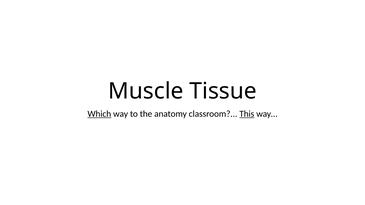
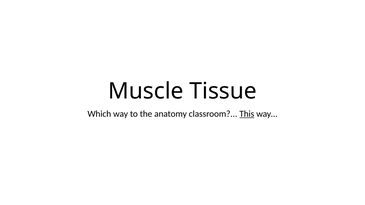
Which underline: present -> none (99, 114)
